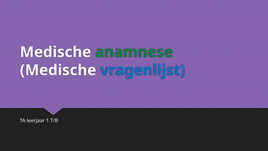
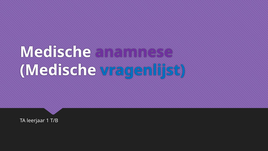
anamnese colour: green -> purple (134, 52)
